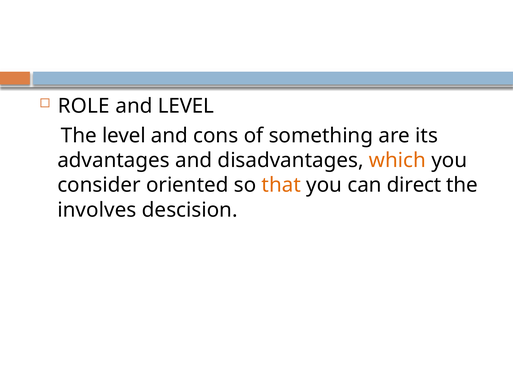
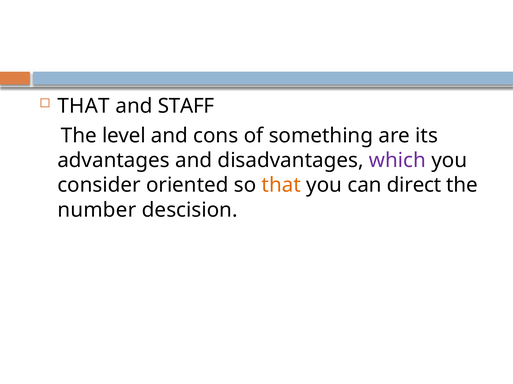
ROLE: ROLE -> THAT (84, 106)
and LEVEL: LEVEL -> STAFF (186, 106)
which colour: orange -> purple (397, 161)
involves: involves -> number (97, 210)
